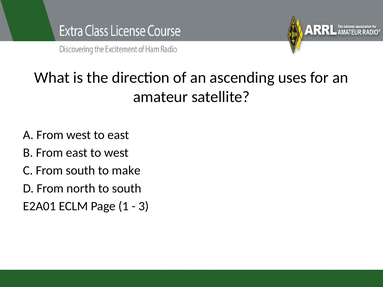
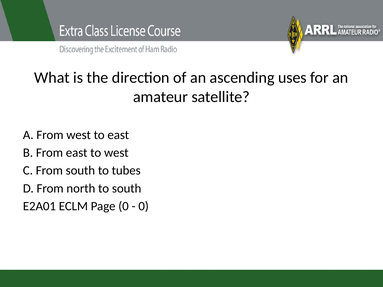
make: make -> tubes (126, 171)
Page 1: 1 -> 0 (124, 206)
3: 3 -> 0 (144, 206)
